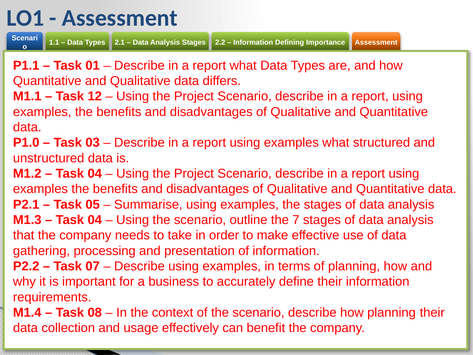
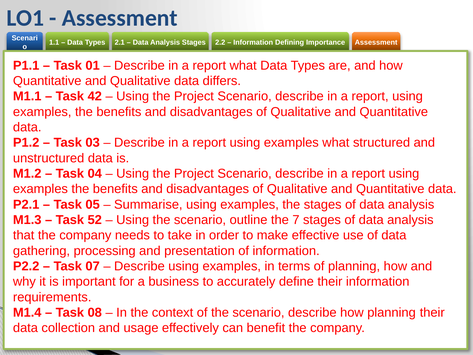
12: 12 -> 42 (95, 96)
P1.0: P1.0 -> P1.2 (26, 143)
04: 04 -> 52 (95, 220)
